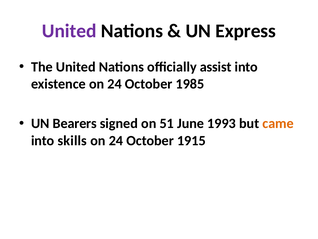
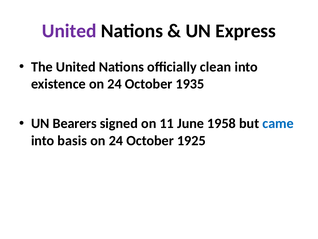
assist: assist -> clean (216, 67)
1985: 1985 -> 1935 (190, 84)
51: 51 -> 11 (167, 123)
1993: 1993 -> 1958 (222, 123)
came colour: orange -> blue (278, 123)
skills: skills -> basis (72, 140)
1915: 1915 -> 1925 (191, 140)
